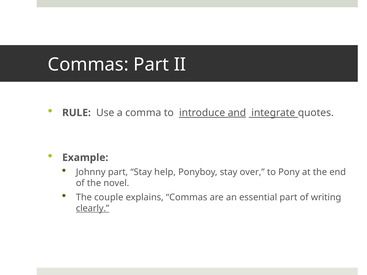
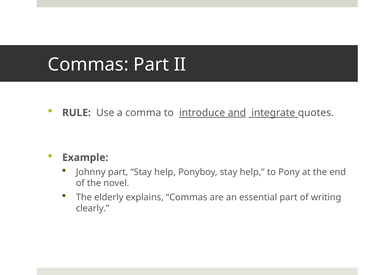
Ponyboy stay over: over -> help (252, 172)
couple: couple -> elderly (109, 197)
clearly underline: present -> none (93, 208)
